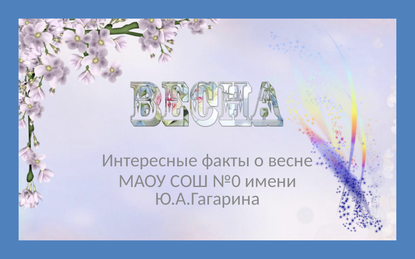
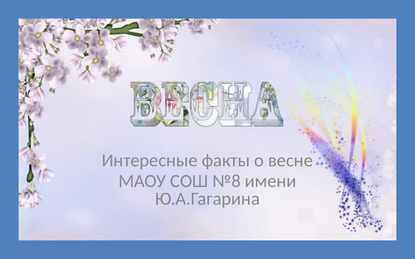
№0: №0 -> №8 (227, 181)
